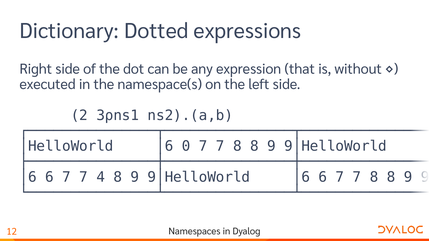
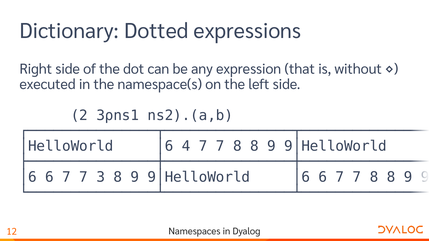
0: 0 -> 4 (186, 146)
4: 4 -> 3 (101, 177)
